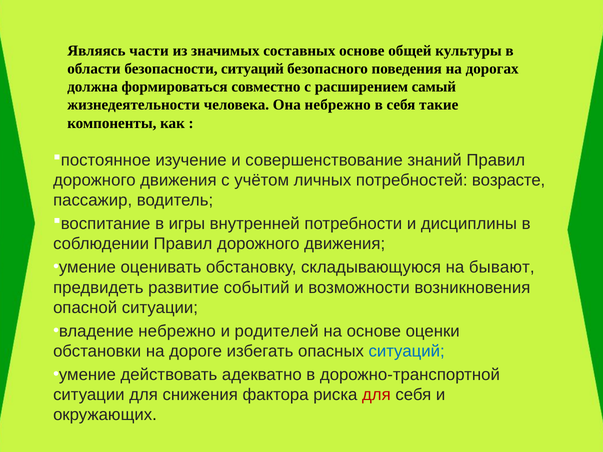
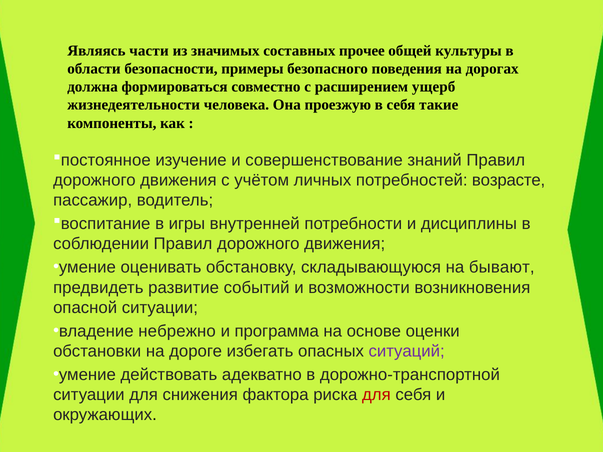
составных основе: основе -> прочее (362, 51)
безопасности ситуаций: ситуаций -> примеры (252, 69)
самый: самый -> ущерб (434, 87)
Она небрежно: небрежно -> проезжую (338, 105)
родителей: родителей -> программа (277, 331)
ситуаций colour: blue -> purple (407, 351)
